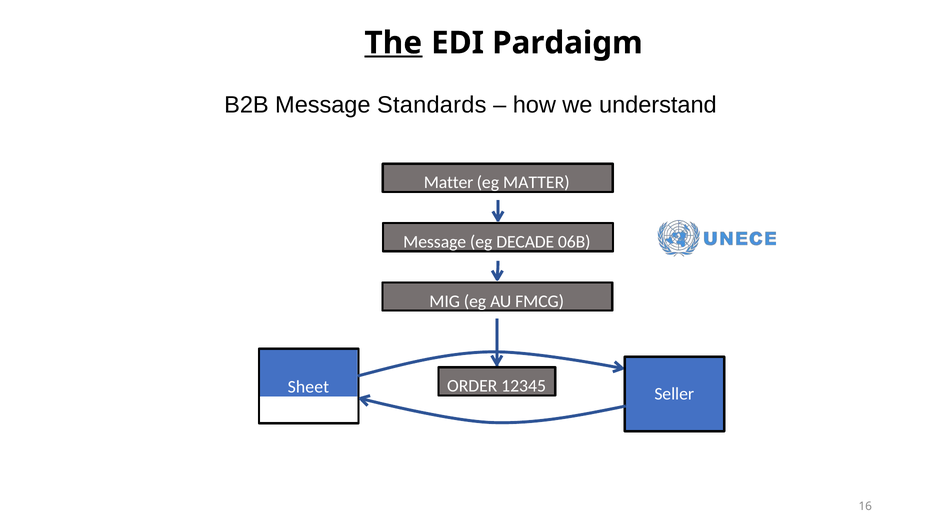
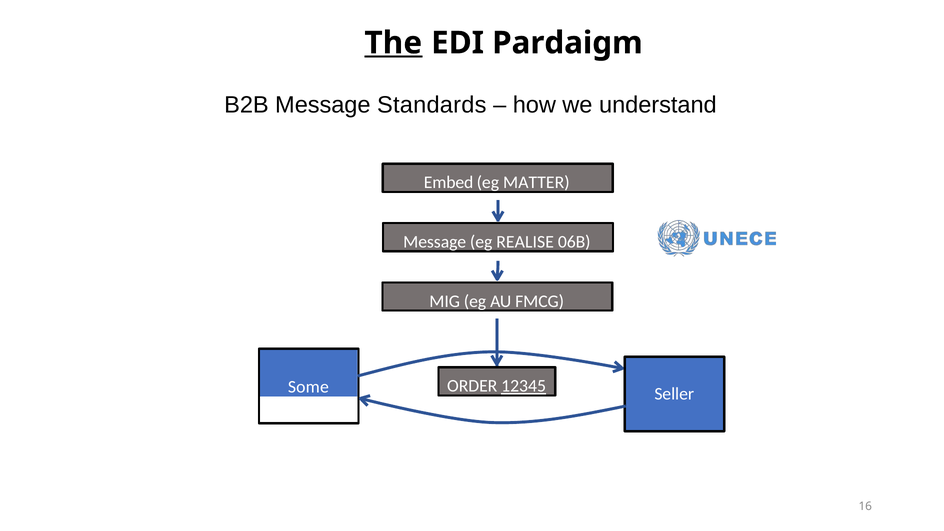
Matter: Matter -> Embed (449, 183)
DECADE: DECADE -> REALISE (525, 242)
12345 underline: none -> present (524, 386)
Sheet: Sheet -> Some (308, 387)
